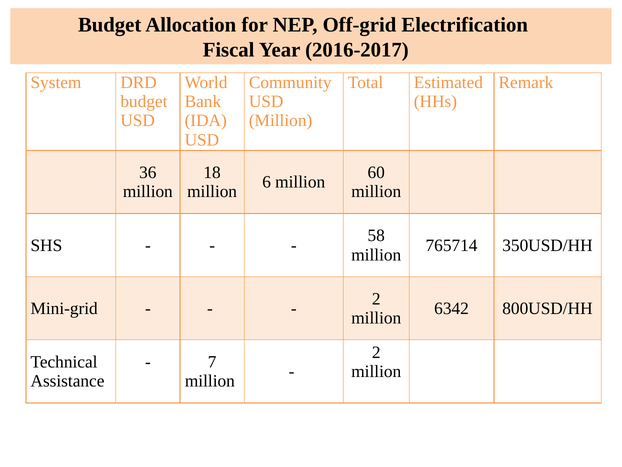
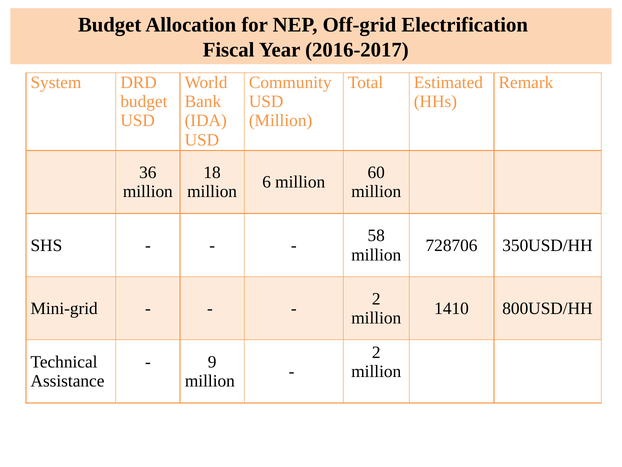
765714: 765714 -> 728706 (452, 245)
6342: 6342 -> 1410 (452, 308)
7: 7 -> 9 (212, 362)
